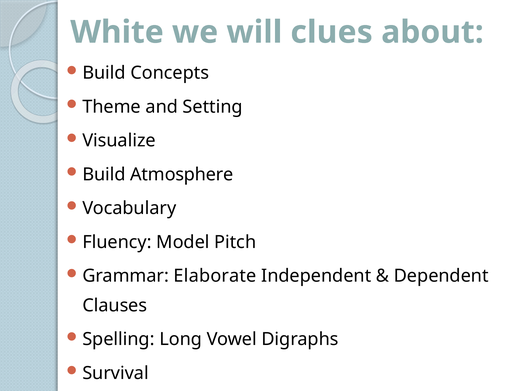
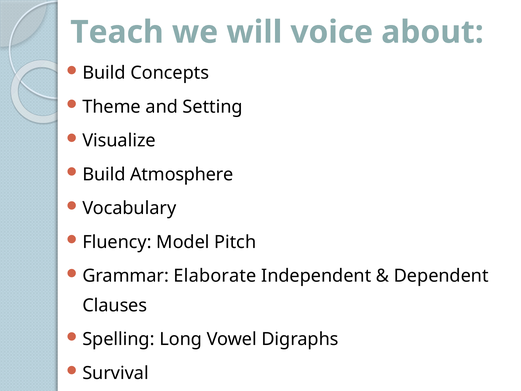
White: White -> Teach (117, 32)
clues: clues -> voice (332, 32)
